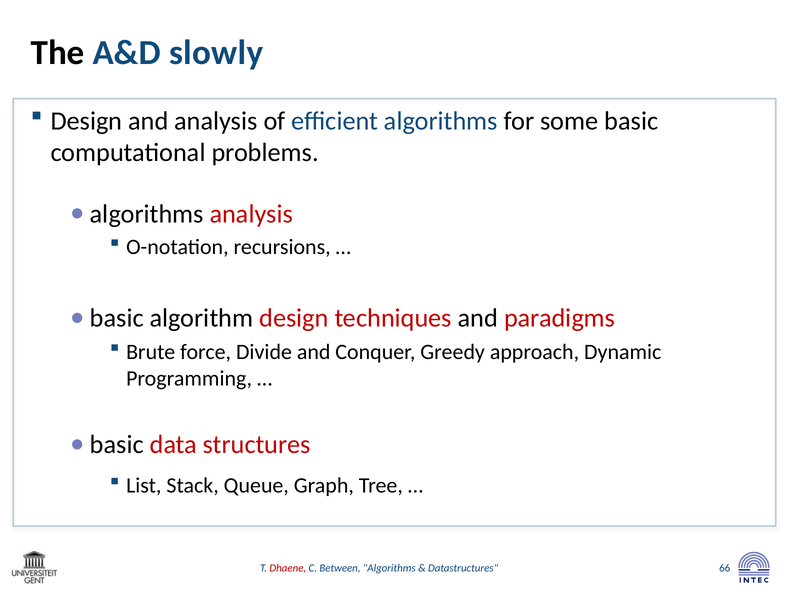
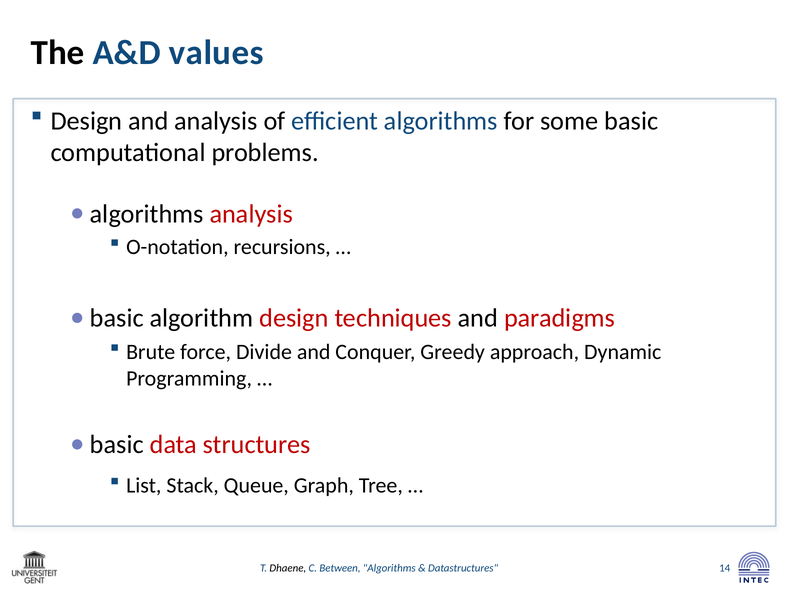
slowly: slowly -> values (216, 53)
Dhaene colour: red -> black (288, 568)
66: 66 -> 14 (725, 568)
